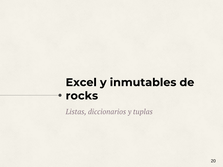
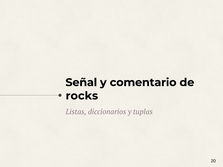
Excel: Excel -> Señal (81, 83)
inmutables: inmutables -> comentario (143, 83)
